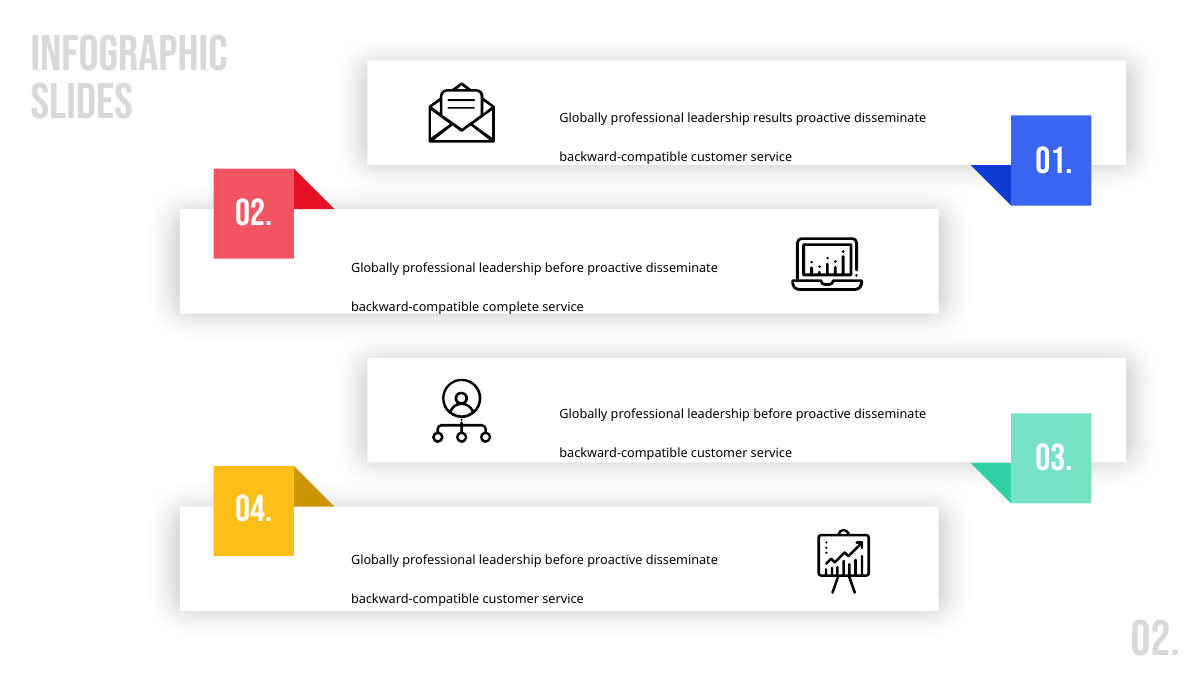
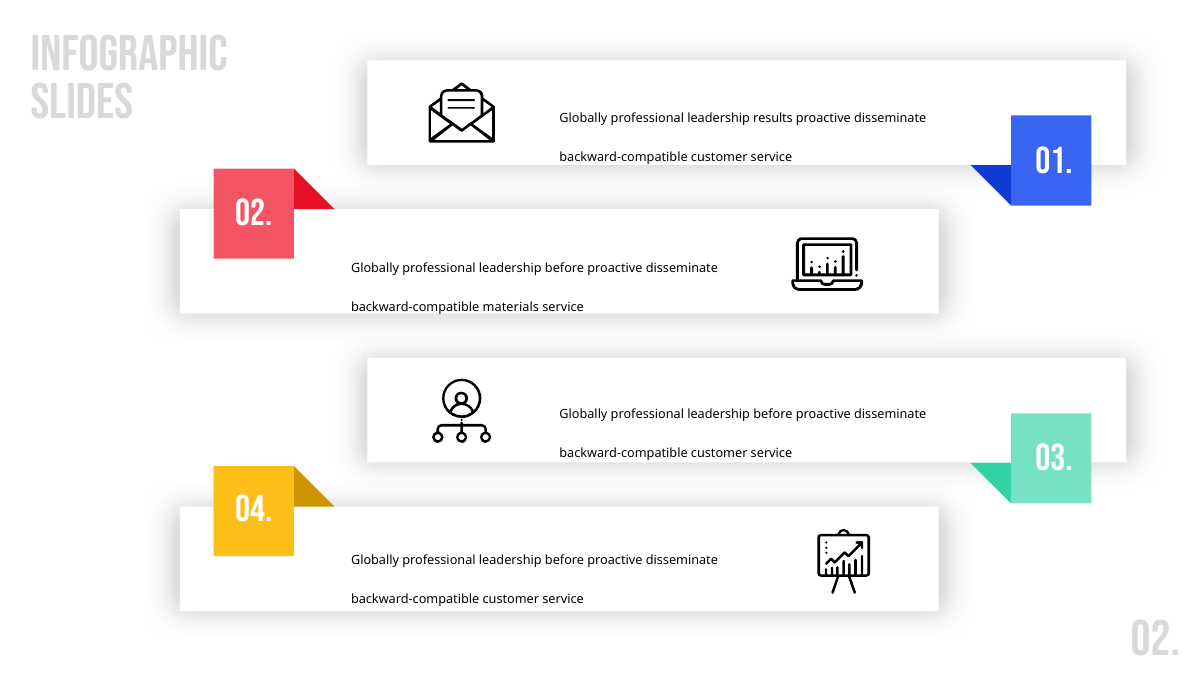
complete: complete -> materials (511, 307)
